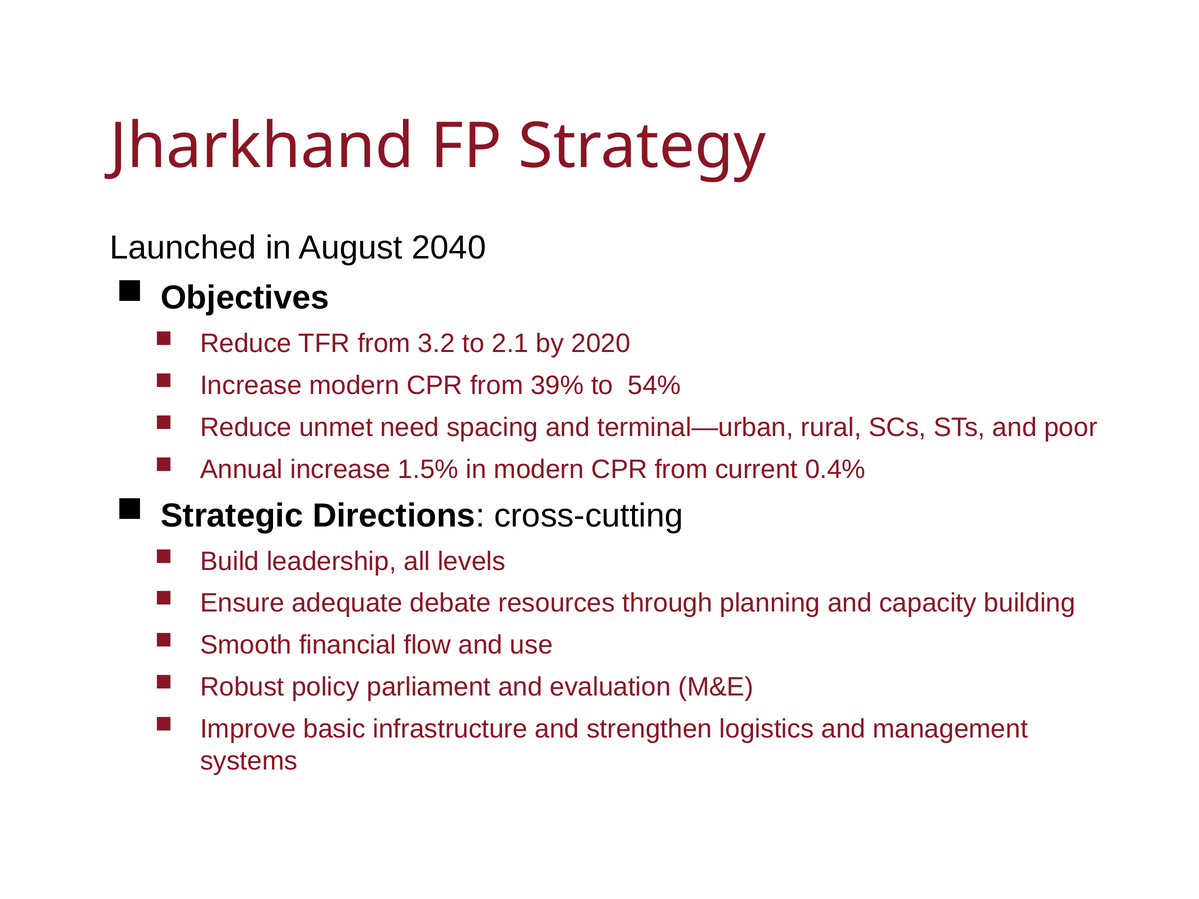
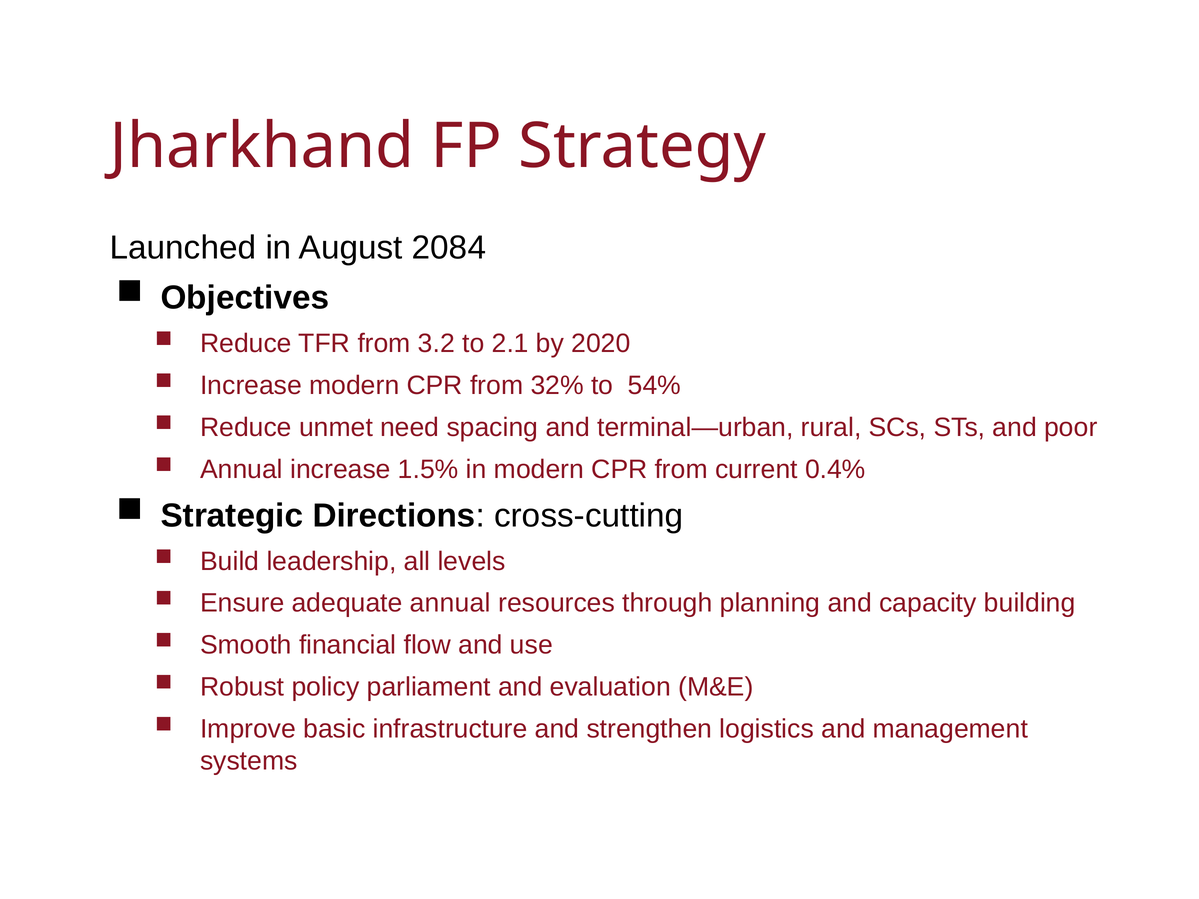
2040: 2040 -> 2084 (449, 248)
39%: 39% -> 32% (557, 386)
adequate debate: debate -> annual (450, 603)
